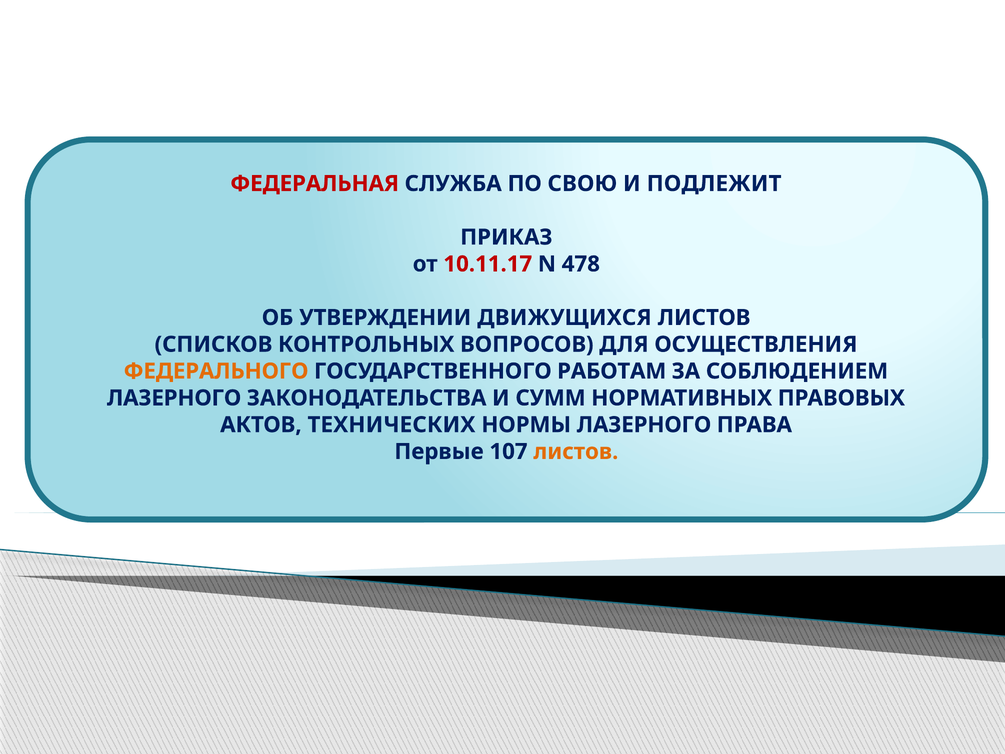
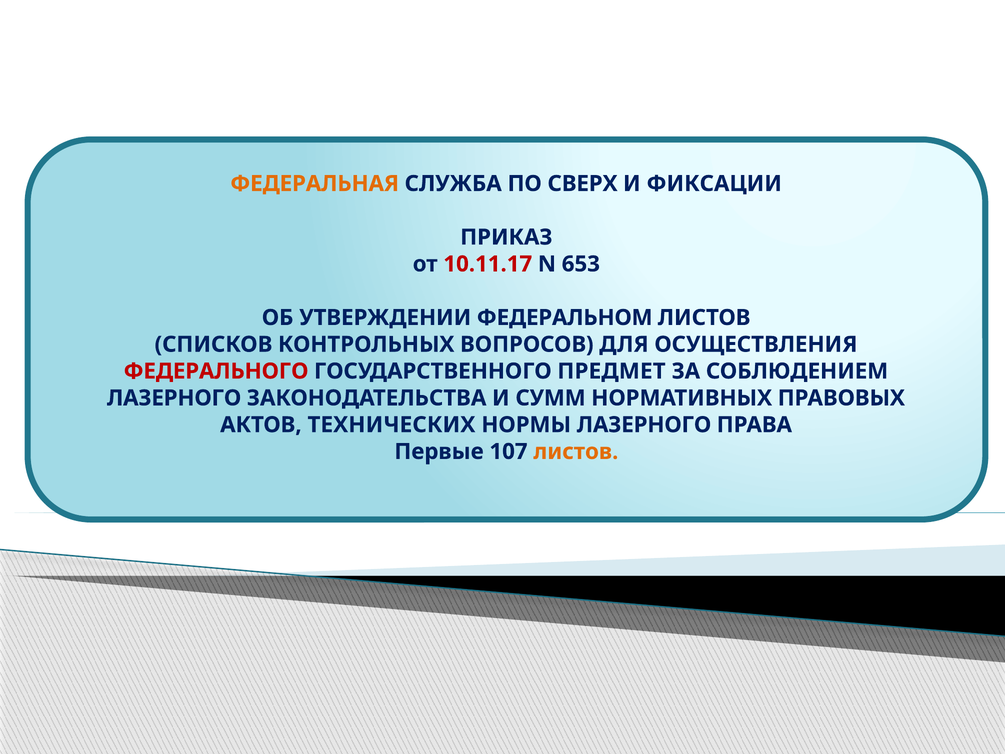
ФЕДЕРАЛЬНАЯ colour: red -> orange (315, 184)
СВОЮ: СВОЮ -> СВЕРХ (582, 184)
ПОДЛЕЖИТ: ПОДЛЕЖИТ -> ФИКСАЦИИ (714, 184)
478: 478 -> 653 (581, 264)
ДВИЖУЩИХСЯ: ДВИЖУЩИХСЯ -> ФЕДЕРАЛЬНОМ (565, 318)
ФЕДЕРАЛЬНОГО colour: orange -> red (216, 371)
РАБОТАМ: РАБОТАМ -> ПРЕДМЕТ (612, 371)
